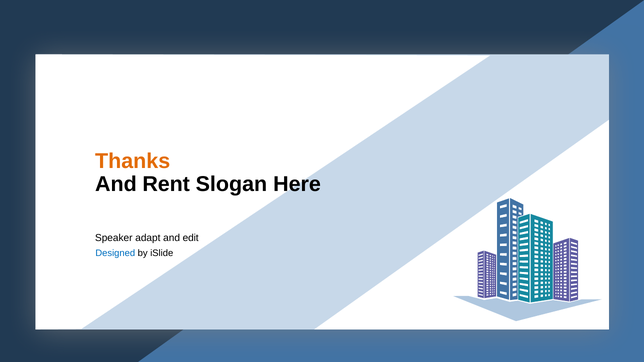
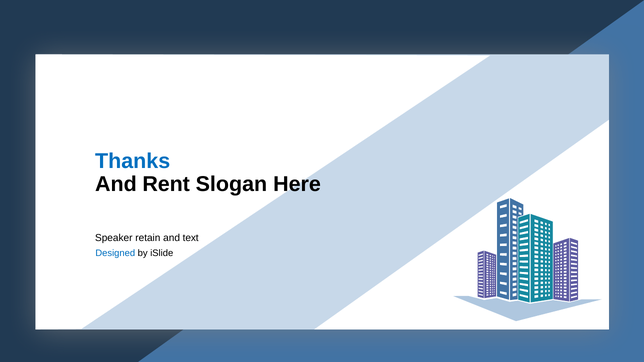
Thanks colour: orange -> blue (133, 161)
adapt: adapt -> retain (148, 238)
edit: edit -> text (191, 238)
